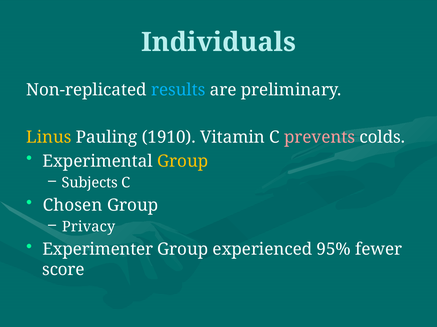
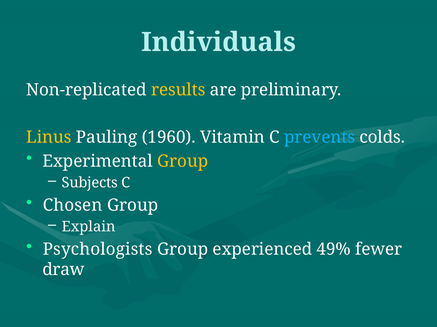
results colour: light blue -> yellow (178, 90)
1910: 1910 -> 1960 (169, 138)
prevents colour: pink -> light blue (320, 138)
Privacy: Privacy -> Explain (89, 227)
Experimenter: Experimenter -> Psychologists (98, 250)
95%: 95% -> 49% (334, 250)
score: score -> draw (63, 270)
